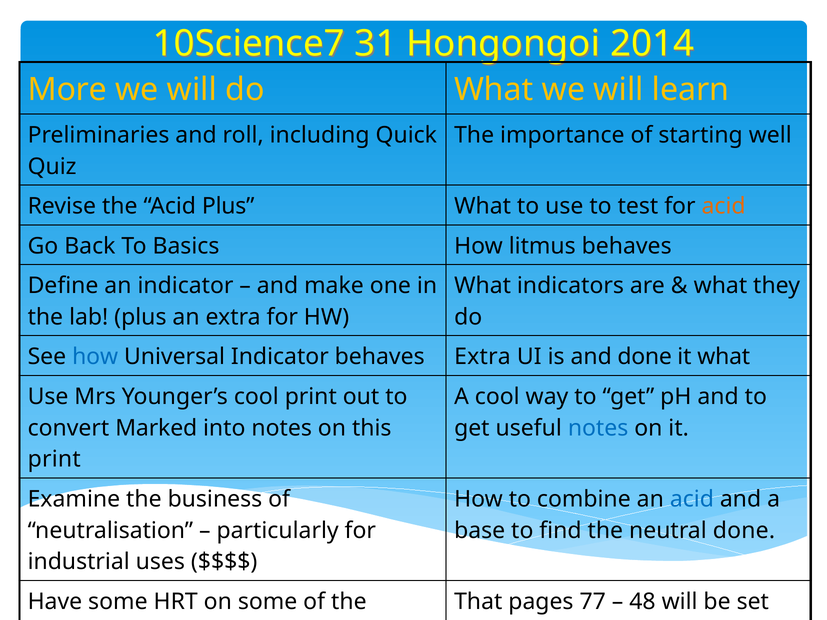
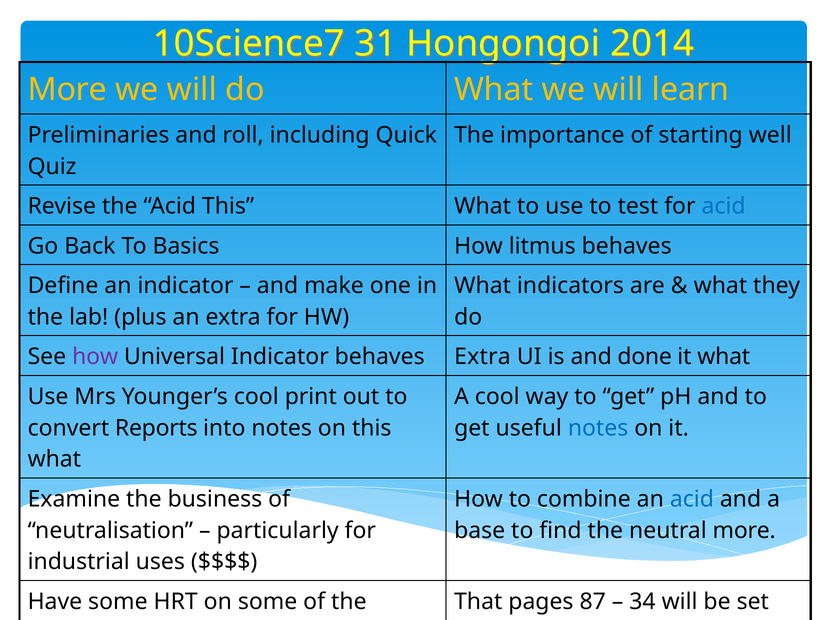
Acid Plus: Plus -> This (228, 206)
acid colour: orange -> blue (724, 206)
how colour: blue -> purple (95, 357)
convert Marked: Marked -> Reports (156, 428)
print: print -> what (54, 460)
neutral done: done -> more (744, 531)
77: 77 -> 87 (593, 602)
48: 48 -> 34 (642, 602)
